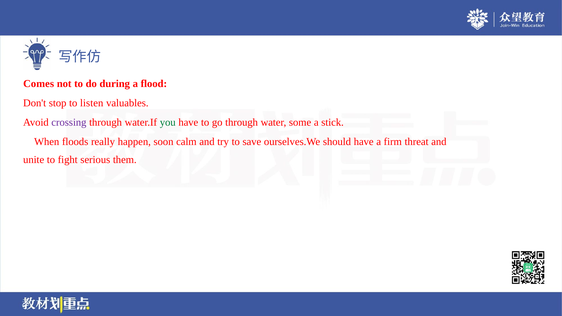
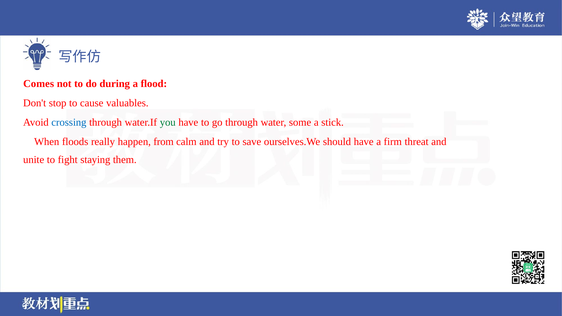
listen: listen -> cause (92, 103)
crossing colour: purple -> blue (69, 122)
soon: soon -> from (164, 142)
serious: serious -> staying (95, 160)
